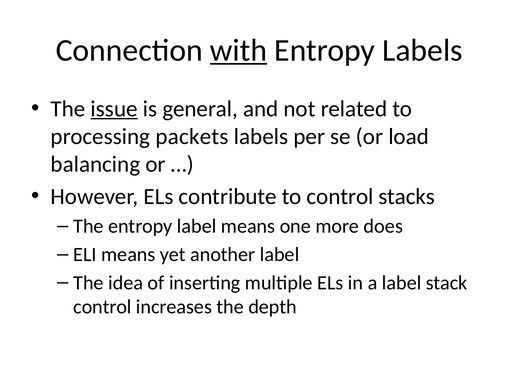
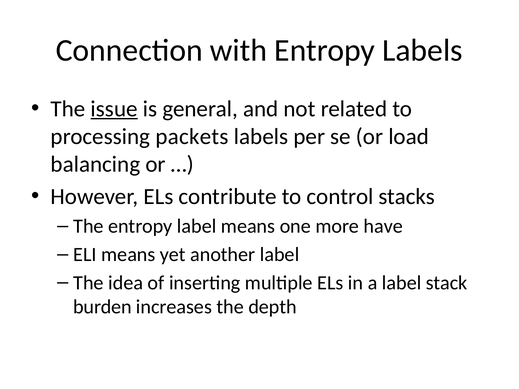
with underline: present -> none (239, 50)
does: does -> have (383, 226)
control: control -> burden (102, 307)
